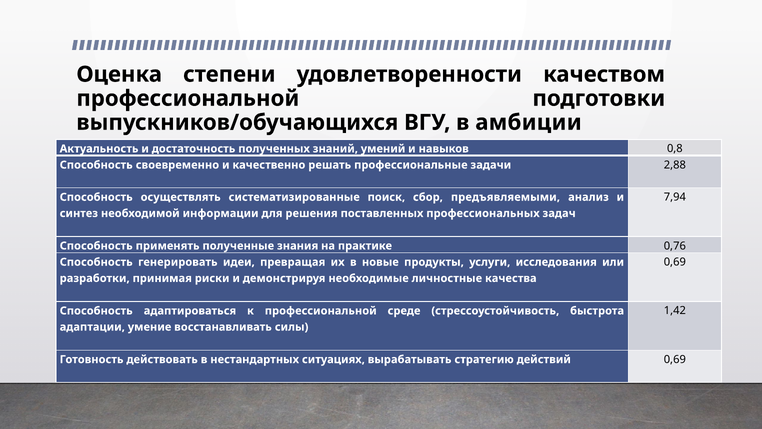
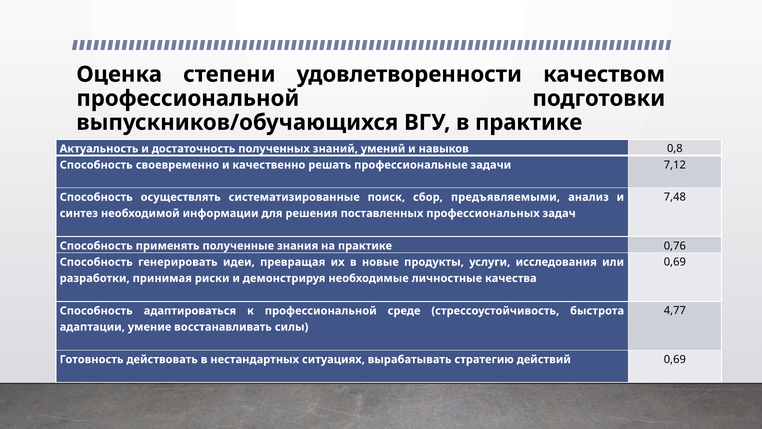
в амбиции: амбиции -> практике (529, 122)
2,88: 2,88 -> 7,12 (675, 165)
7,94: 7,94 -> 7,48 (675, 197)
1,42: 1,42 -> 4,77 (675, 311)
